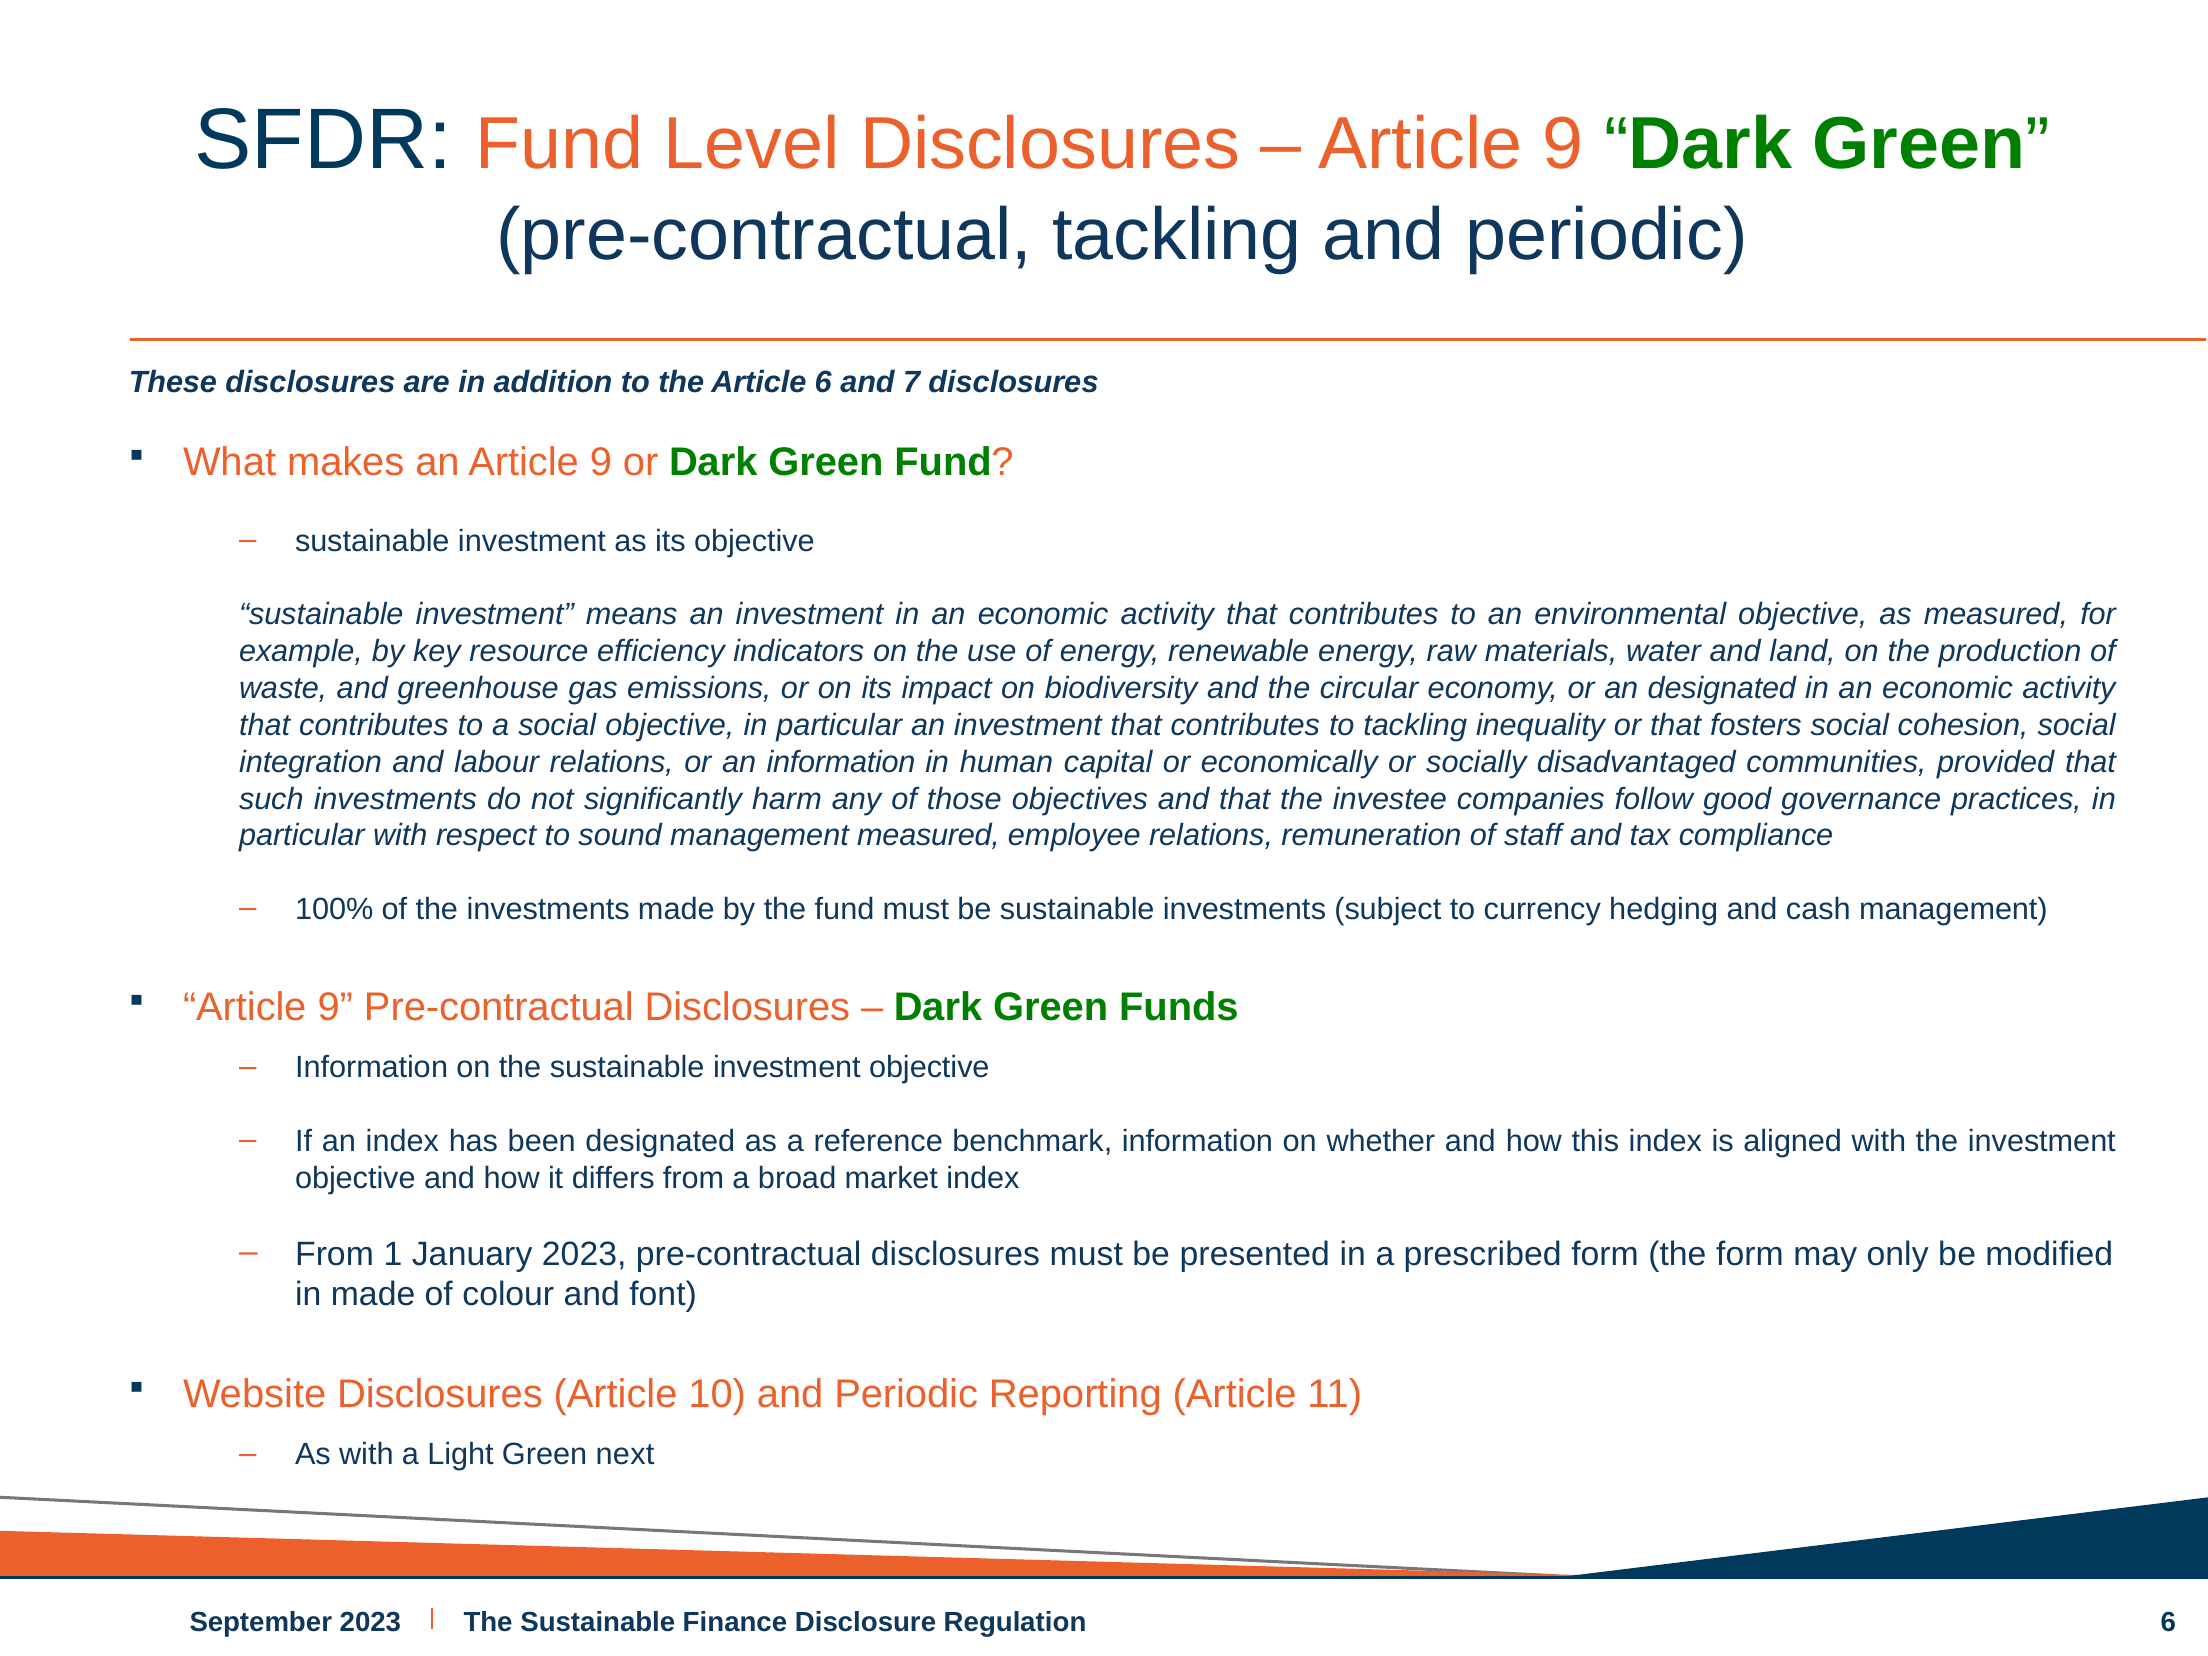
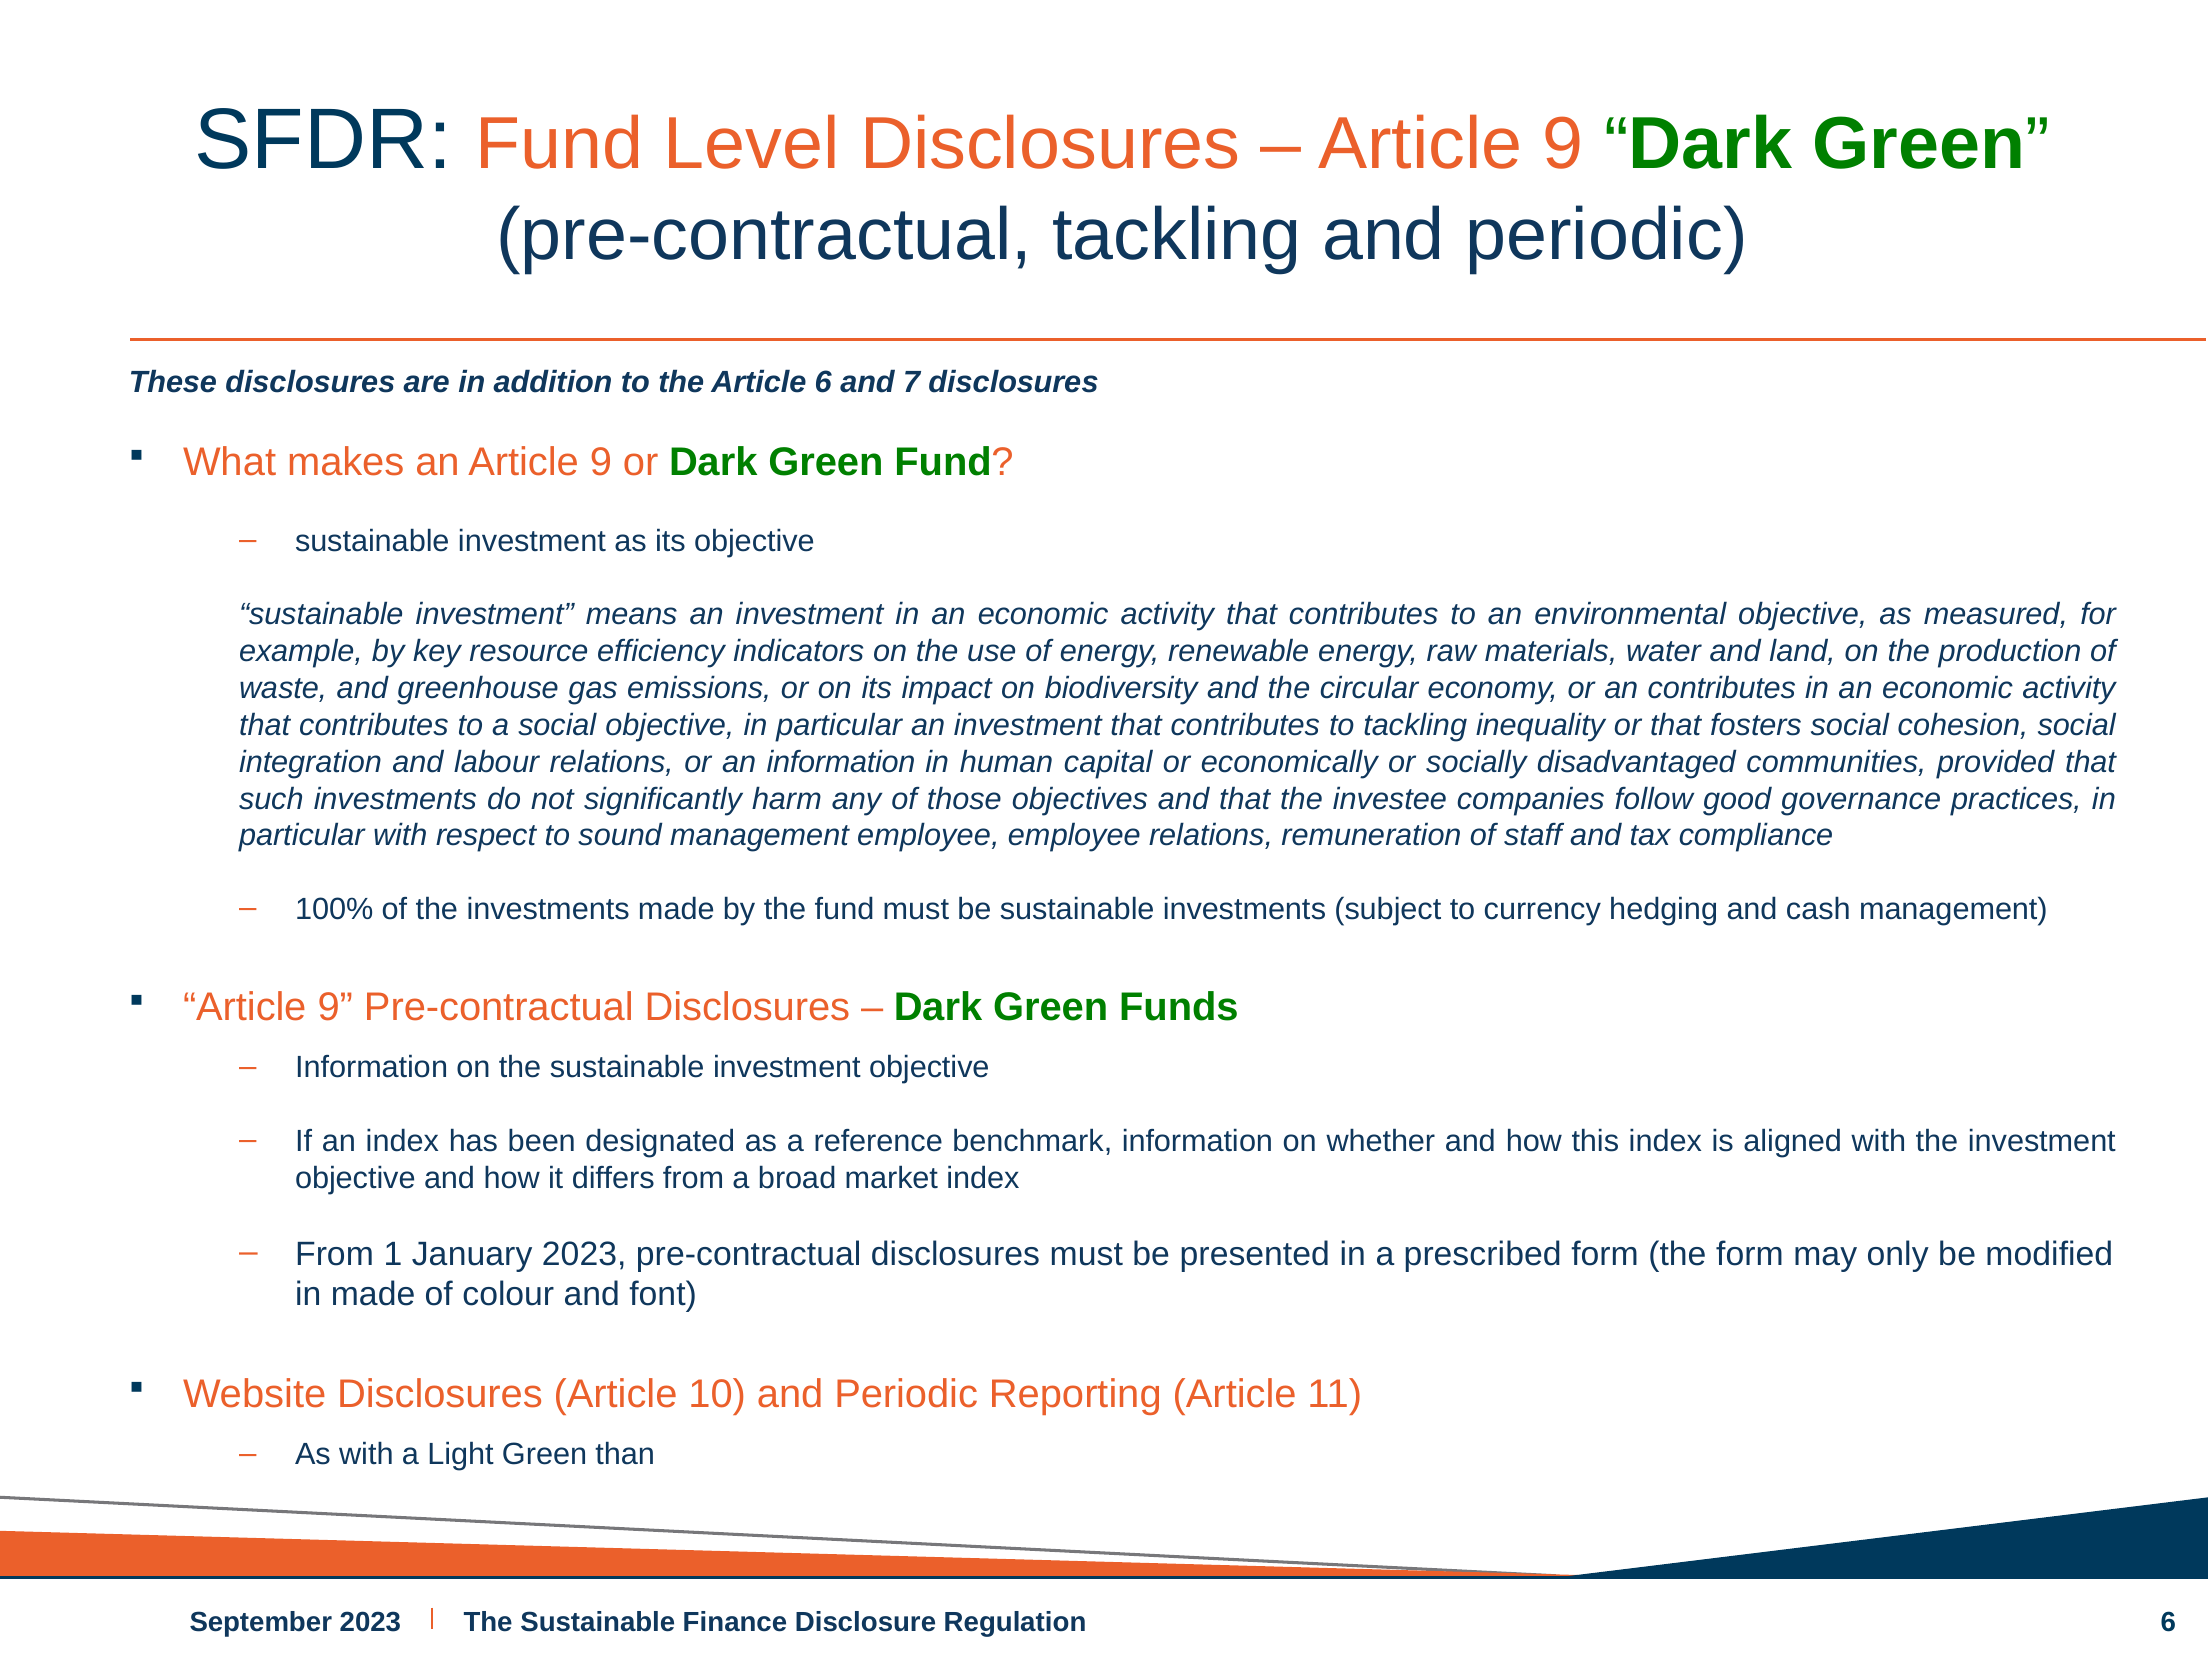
an designated: designated -> contributes (1722, 688)
management measured: measured -> employee (928, 836)
next: next -> than (625, 1454)
